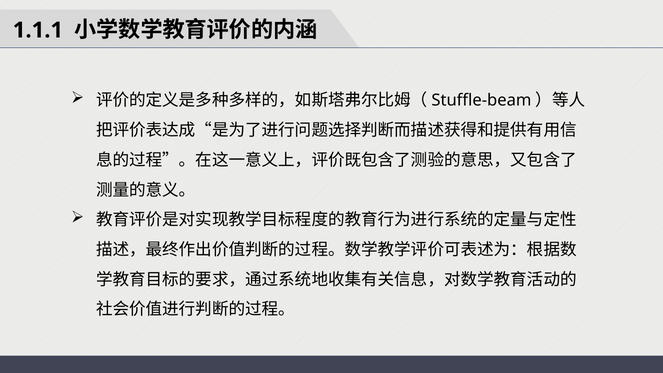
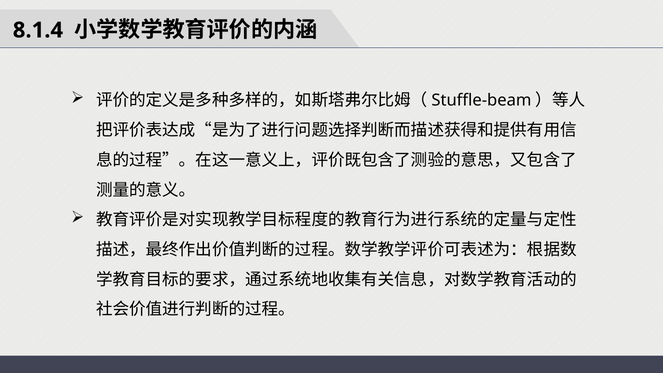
1.1.1: 1.1.1 -> 8.1.4 (38, 30)
